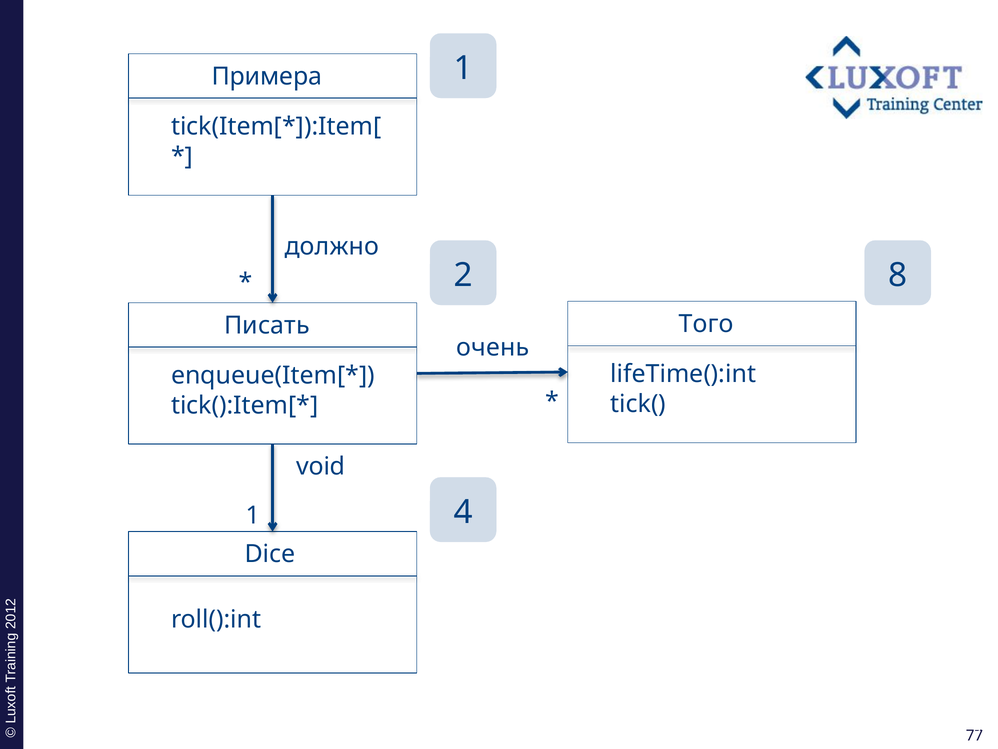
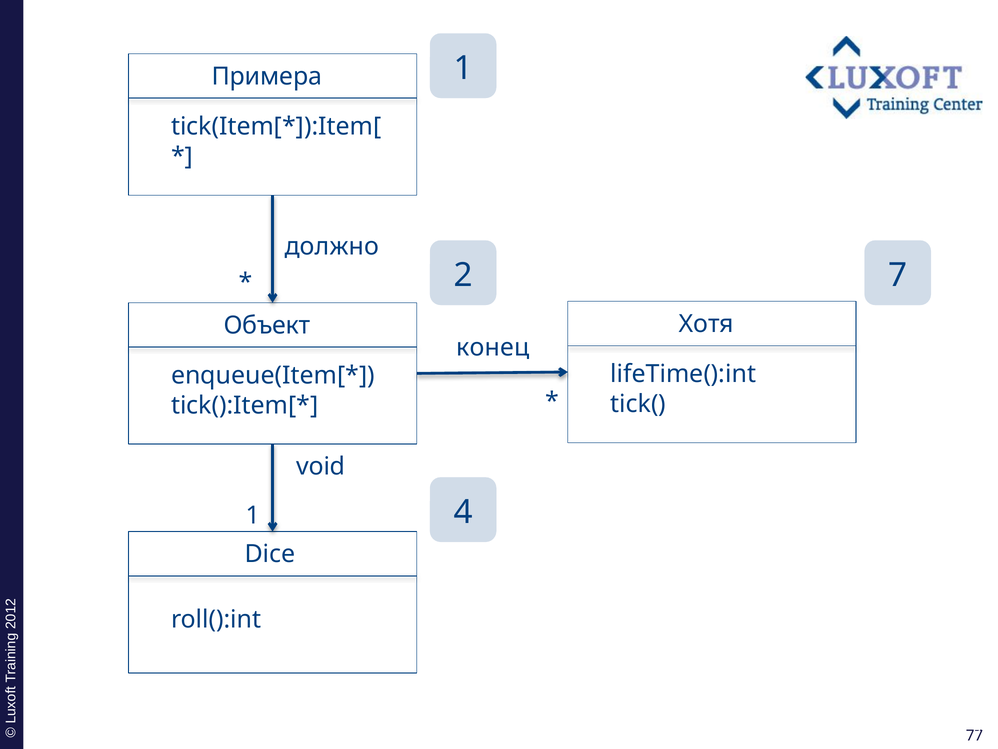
8: 8 -> 7 (898, 275)
Того: Того -> Хотя (706, 324)
Писать: Писать -> Объект (267, 325)
очень: очень -> конец (493, 347)
